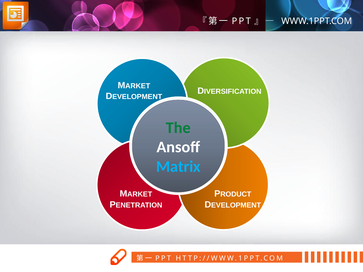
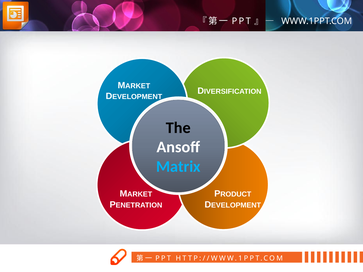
The colour: green -> black (178, 128)
